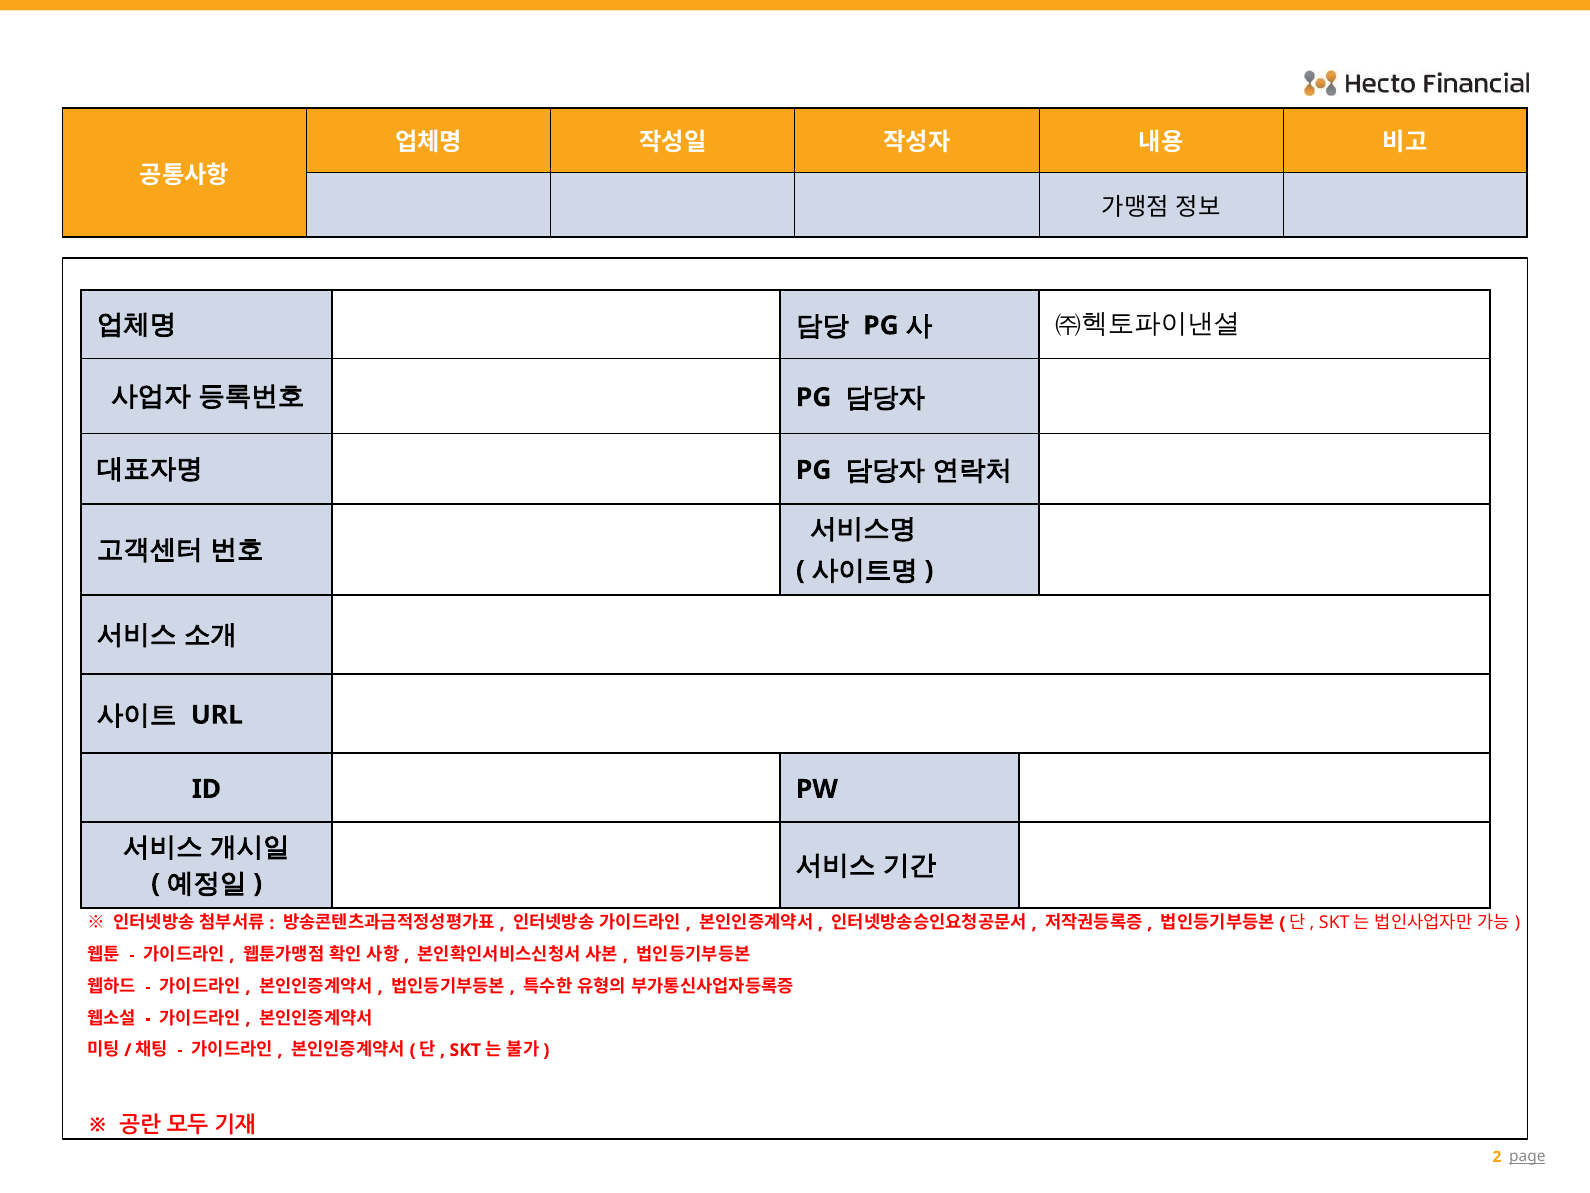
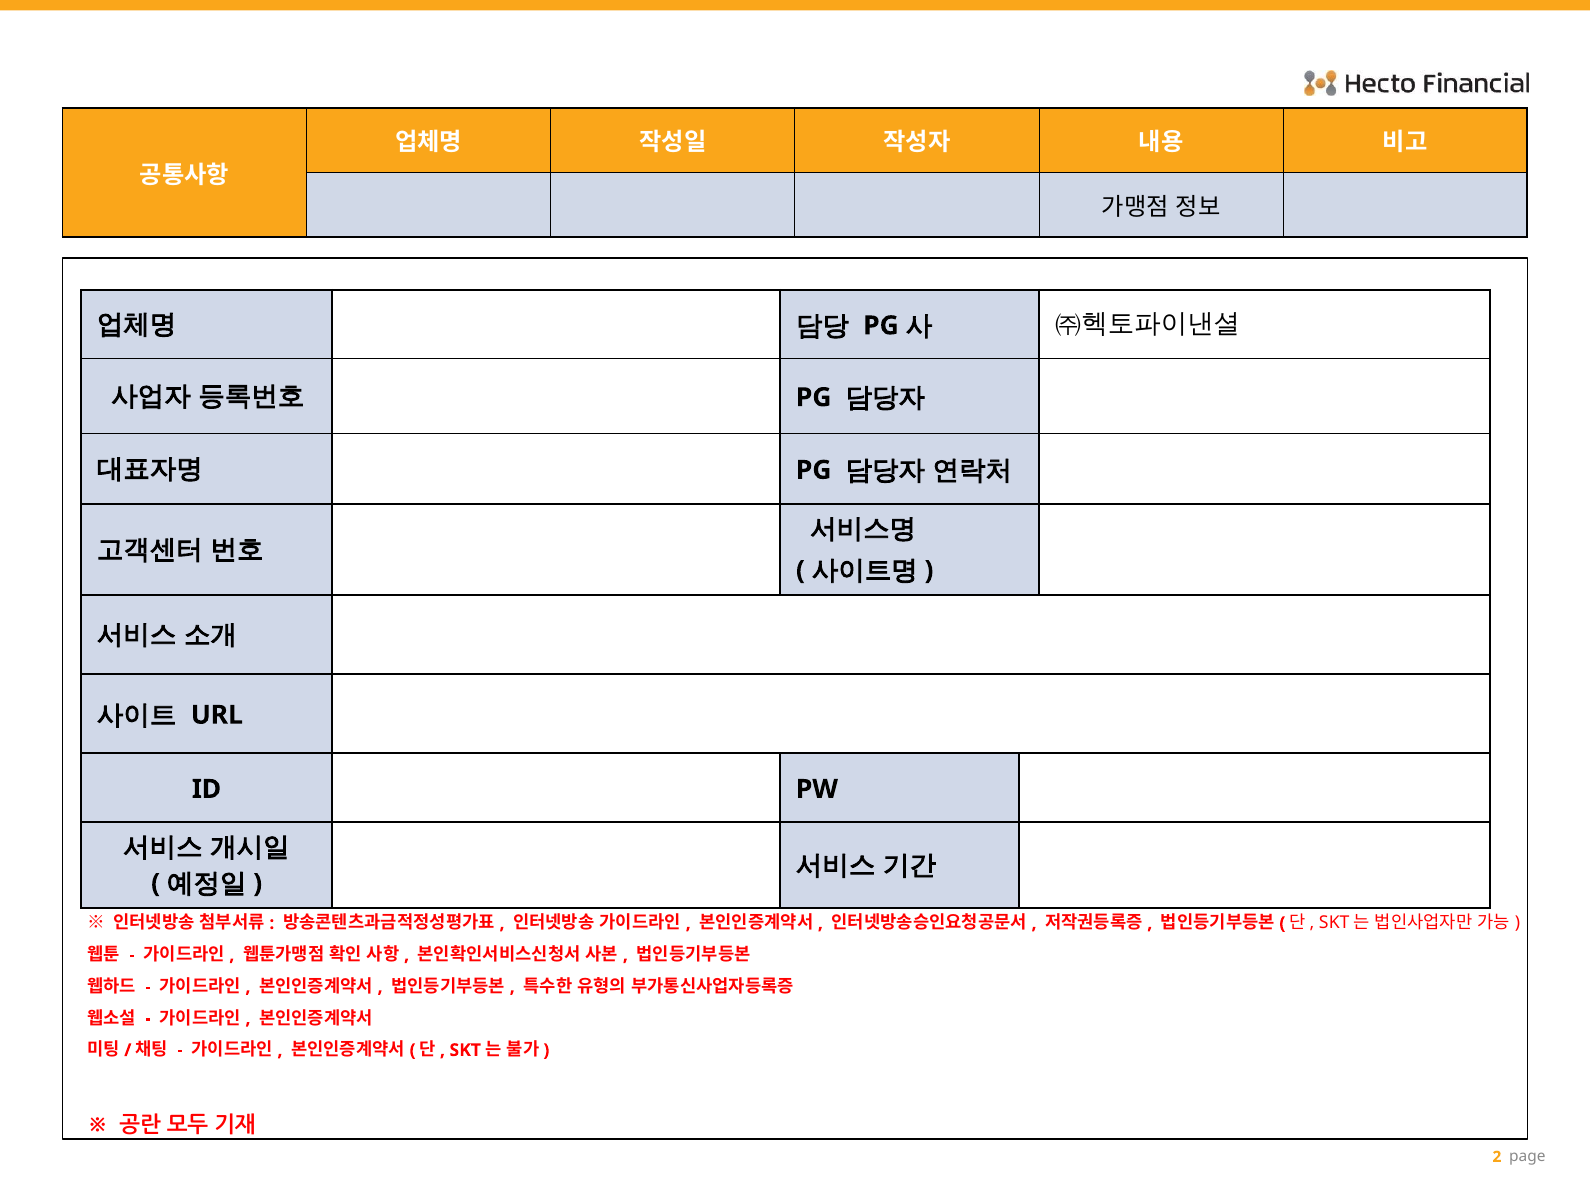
page underline: present -> none (1527, 1156)
